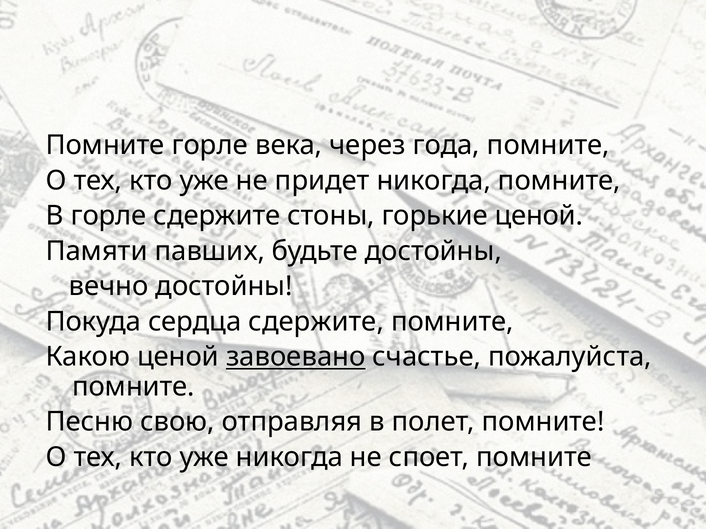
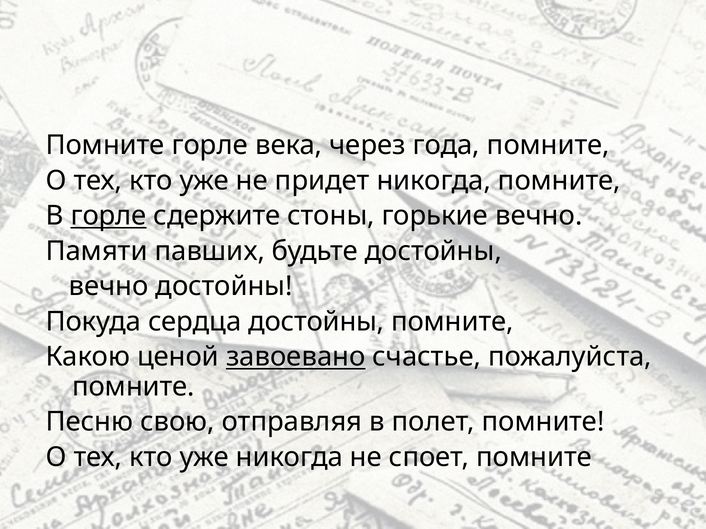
горле underline: none -> present (109, 216)
горькие ценой: ценой -> вечно (539, 216)
сердца сдержите: сдержите -> достойны (316, 322)
